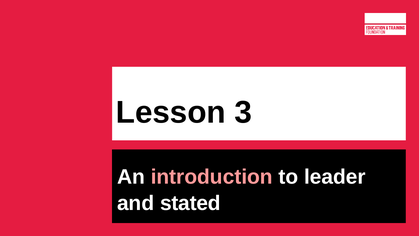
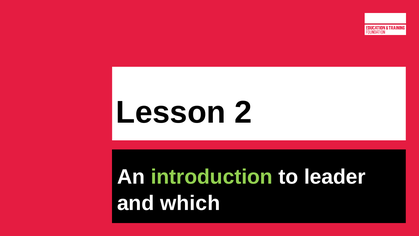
3: 3 -> 2 (243, 112)
introduction colour: pink -> light green (212, 177)
stated: stated -> which (190, 203)
